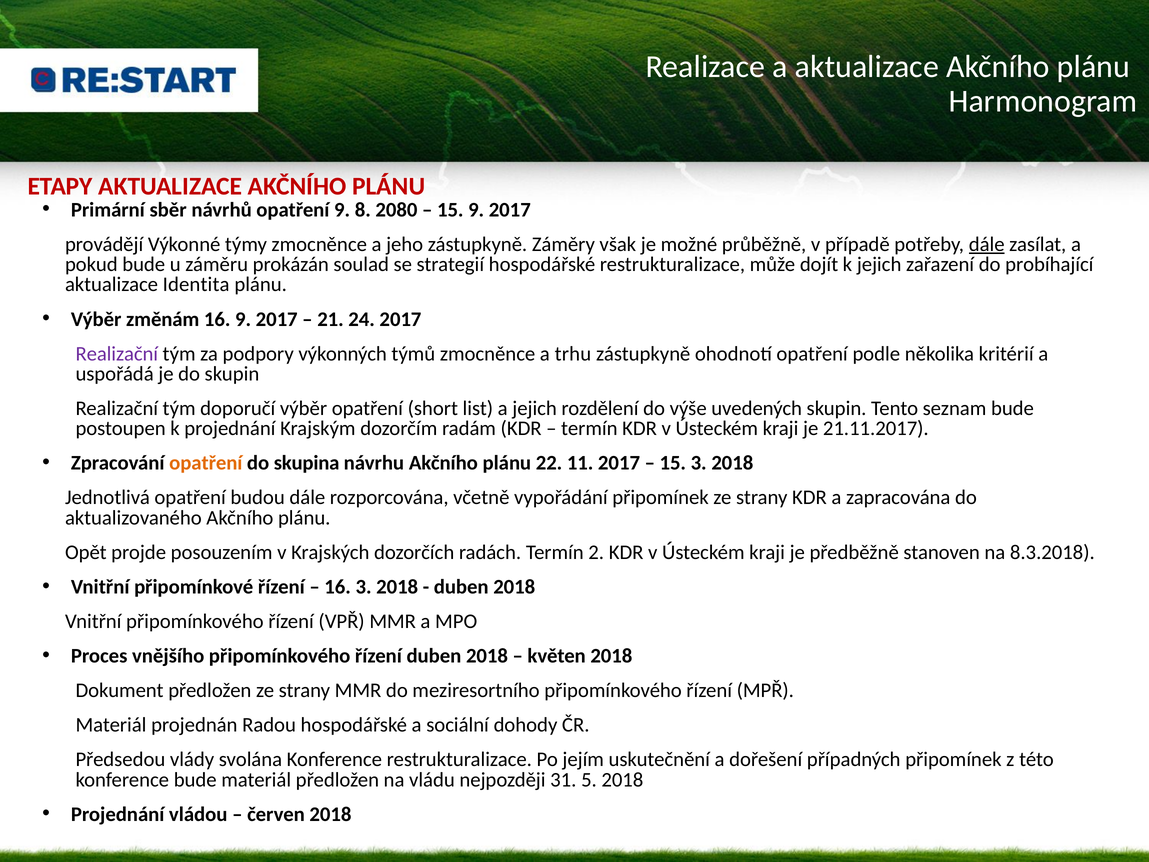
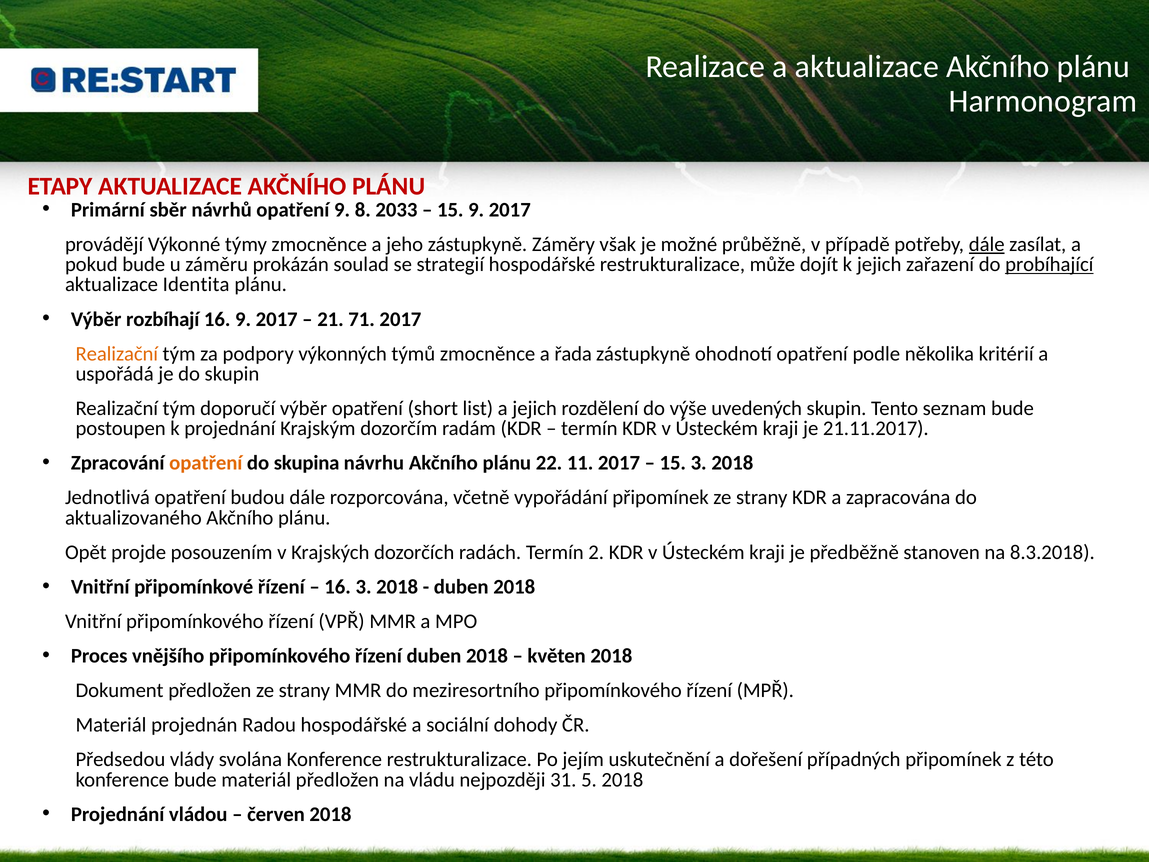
2080: 2080 -> 2033 (396, 210)
probíhající underline: none -> present (1049, 264)
změnám: změnám -> rozbíhají (163, 319)
24: 24 -> 71 (362, 319)
Realizační colour: purple -> orange (117, 354)
trhu: trhu -> řada (573, 354)
